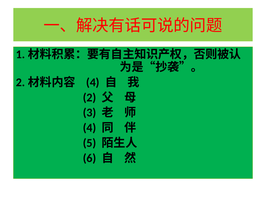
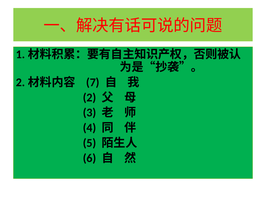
4: 4 -> 7 (93, 82)
